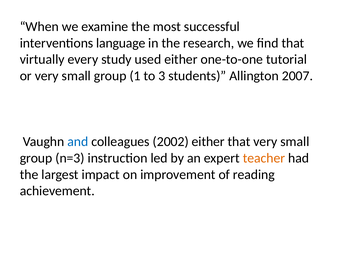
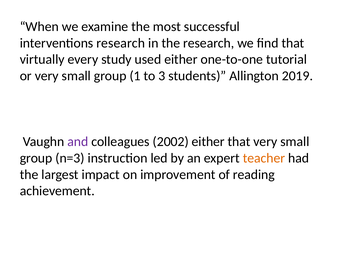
interventions language: language -> research (121, 43)
2007: 2007 -> 2019 (297, 76)
and colour: blue -> purple (78, 142)
